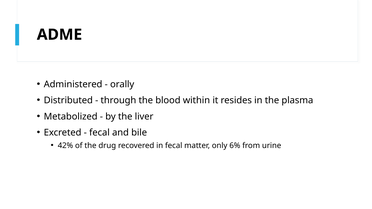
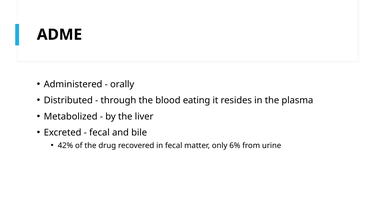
within: within -> eating (197, 100)
